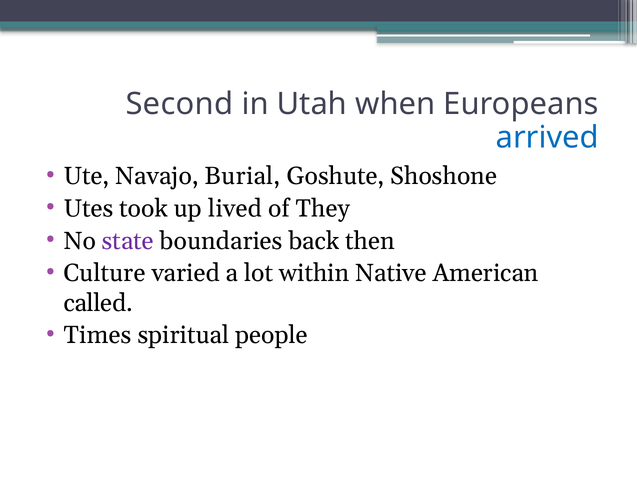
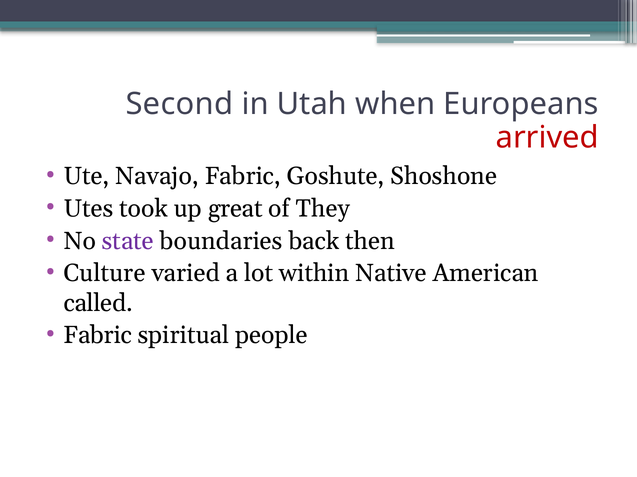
arrived colour: blue -> red (547, 138)
Navajo Burial: Burial -> Fabric (243, 176)
lived: lived -> great (235, 209)
Times: Times -> Fabric (98, 336)
